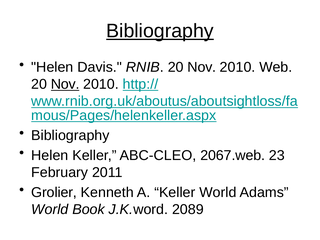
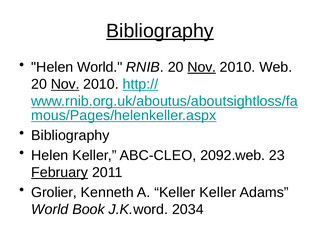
Helen Davis: Davis -> World (100, 67)
Nov underline: none -> present (202, 67)
2067.web: 2067.web -> 2092.web (233, 155)
February underline: none -> present (60, 172)
Keller World: World -> Keller (218, 192)
2089: 2089 -> 2034 (188, 209)
